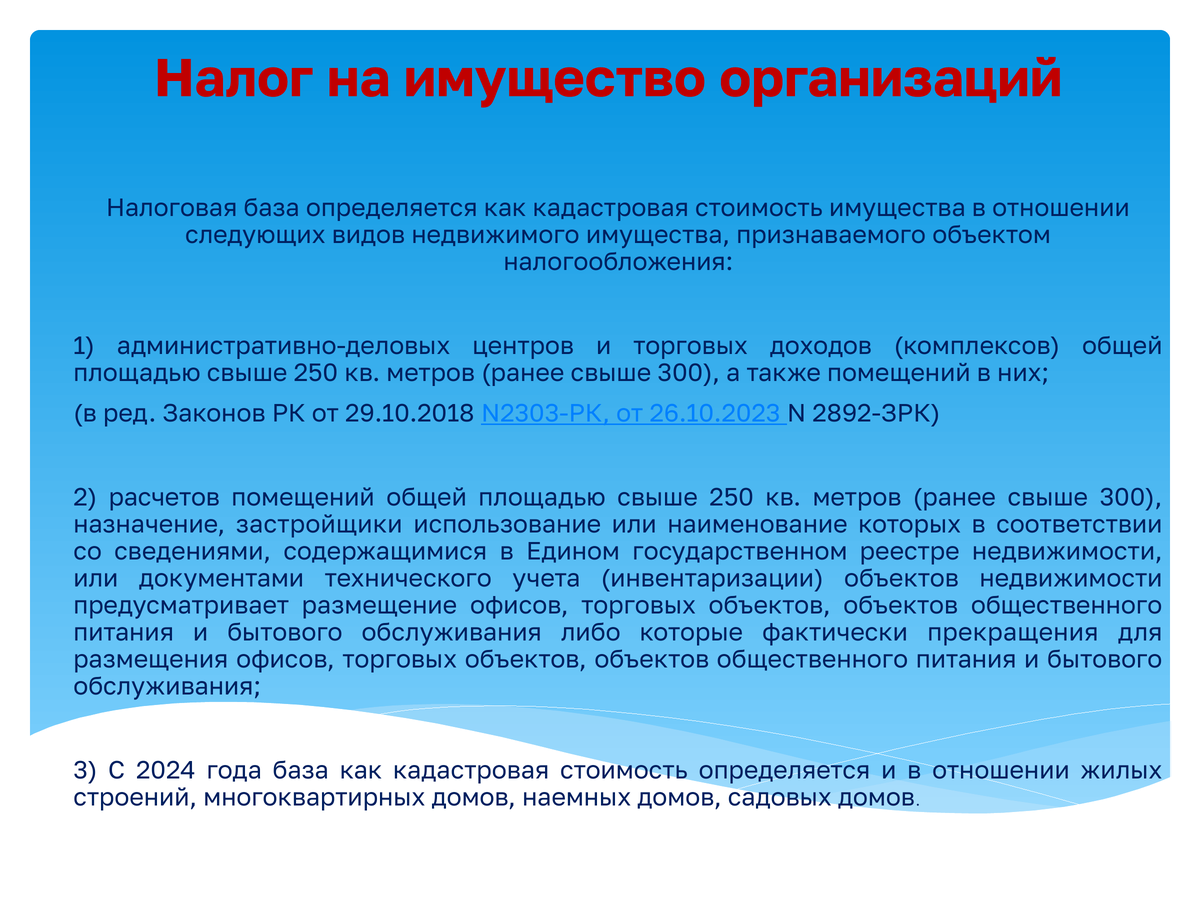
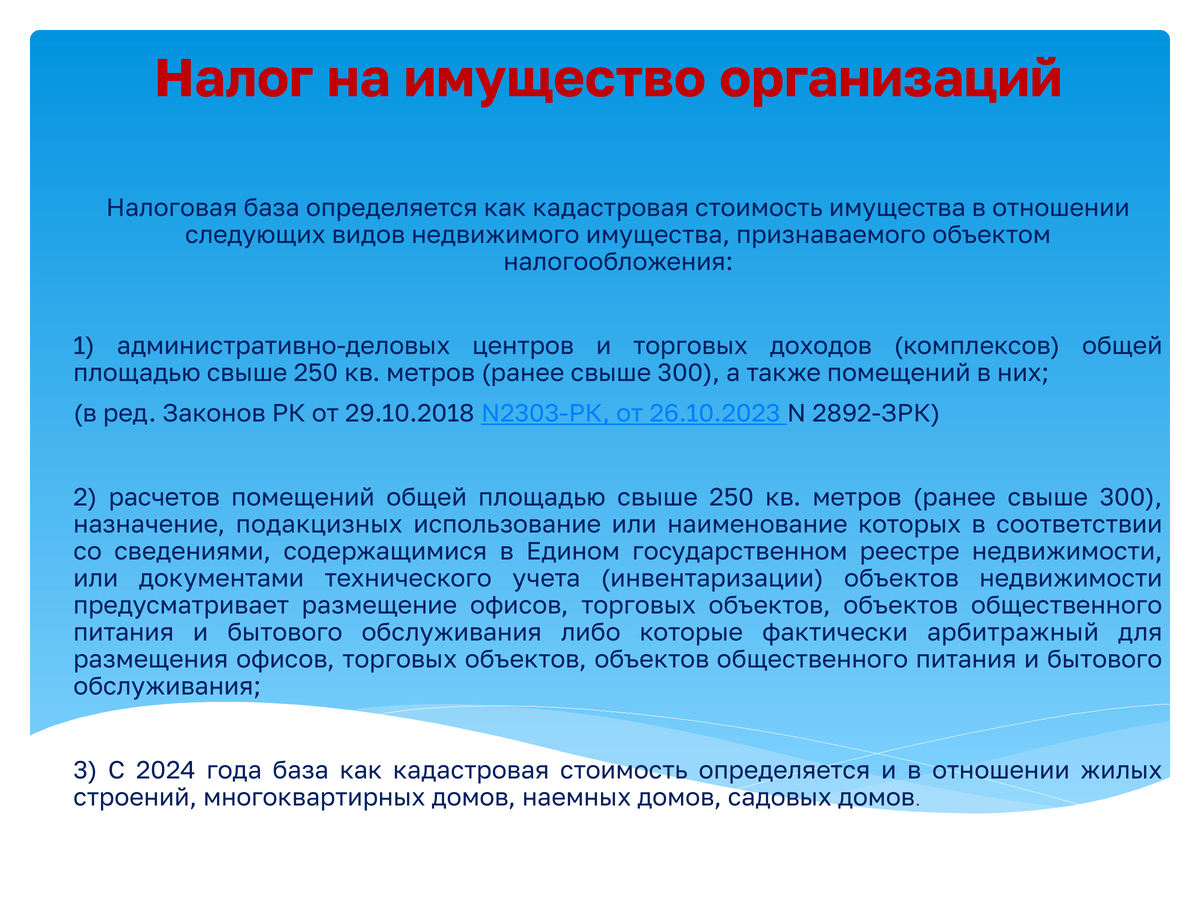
застройщики: застройщики -> подакцизных (319, 525)
прекращения: прекращения -> арбитражный (1013, 633)
